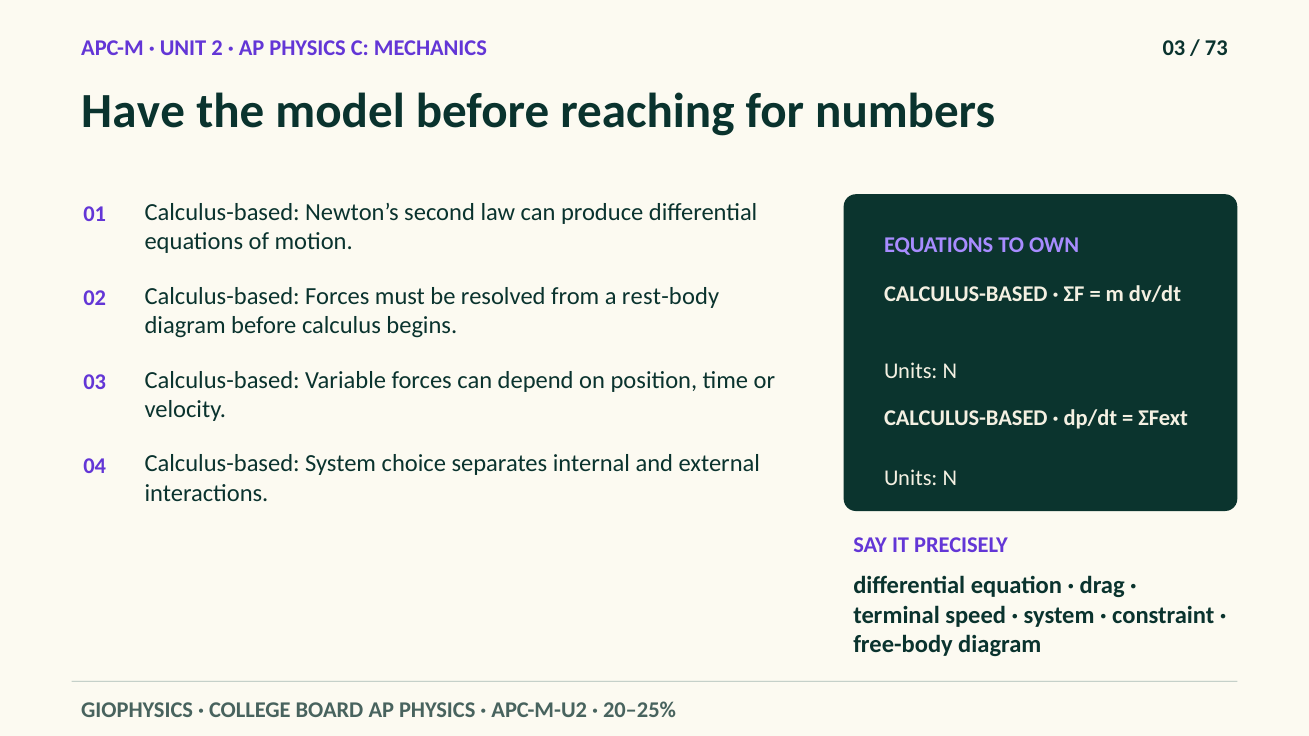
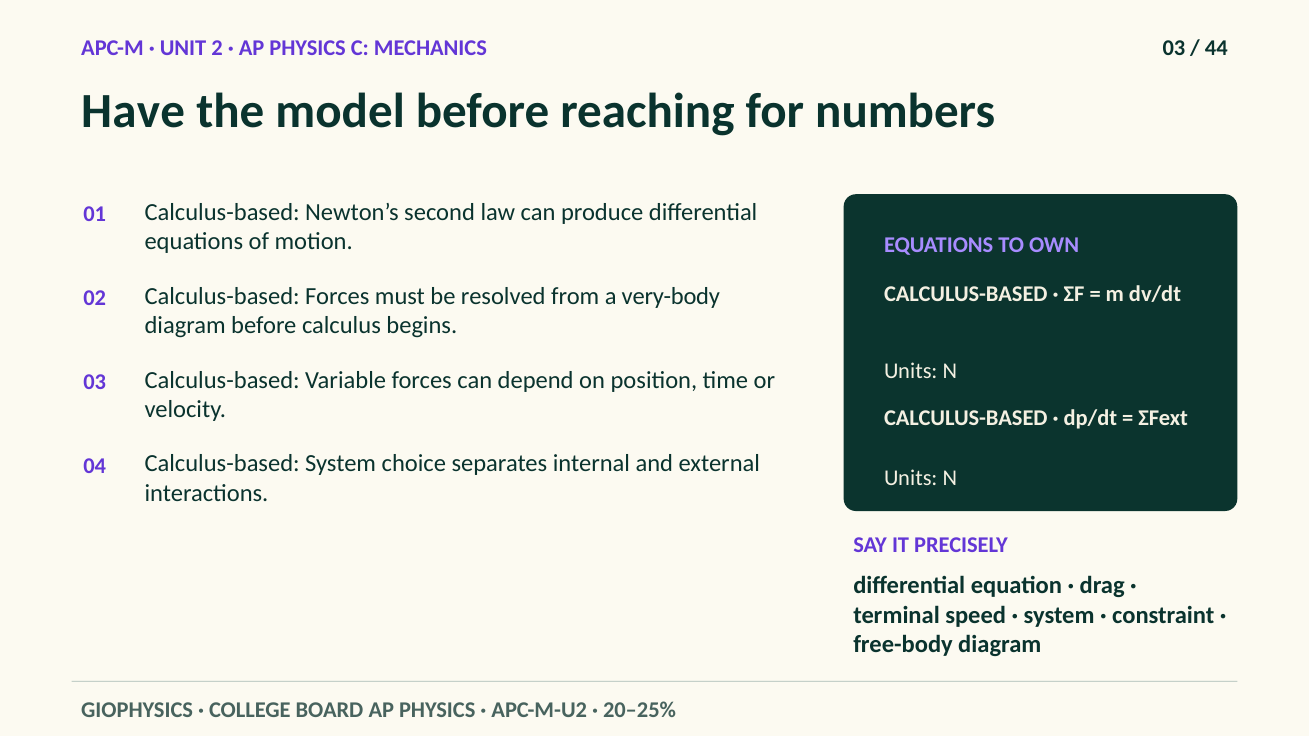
73: 73 -> 44 (1216, 49)
rest-body: rest-body -> very-body (671, 296)
